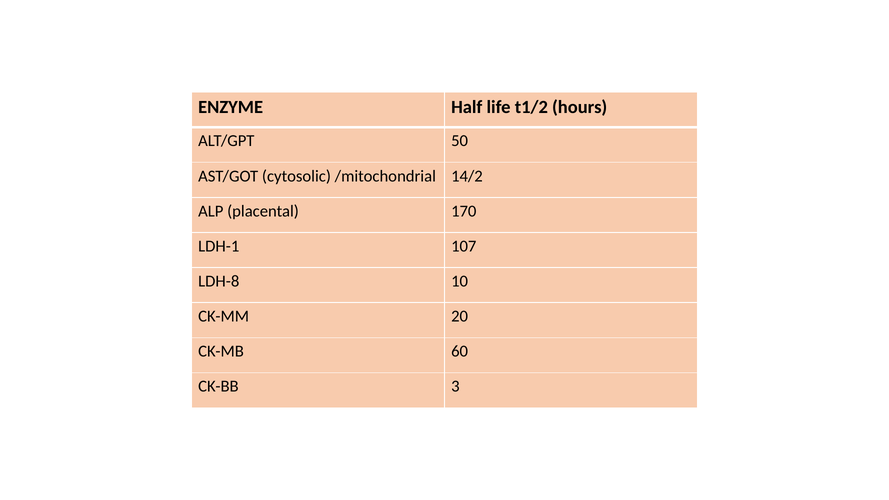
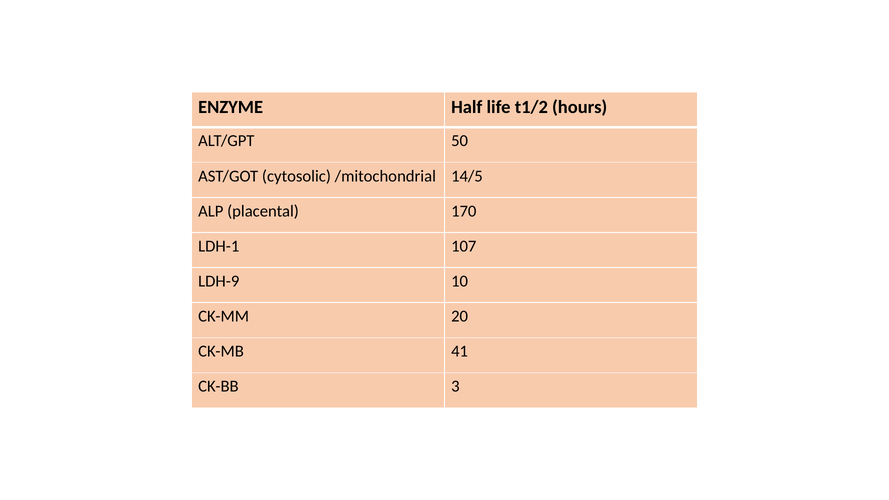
14/2: 14/2 -> 14/5 (467, 176)
LDH-8: LDH-8 -> LDH-9 (219, 281)
60: 60 -> 41 (460, 351)
